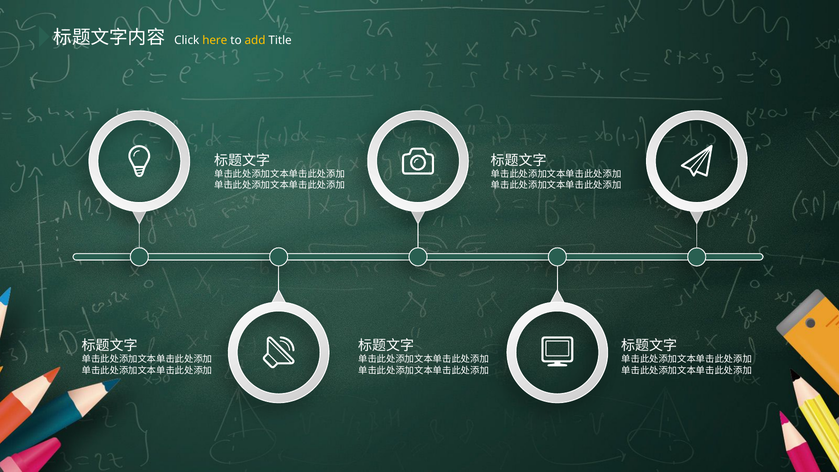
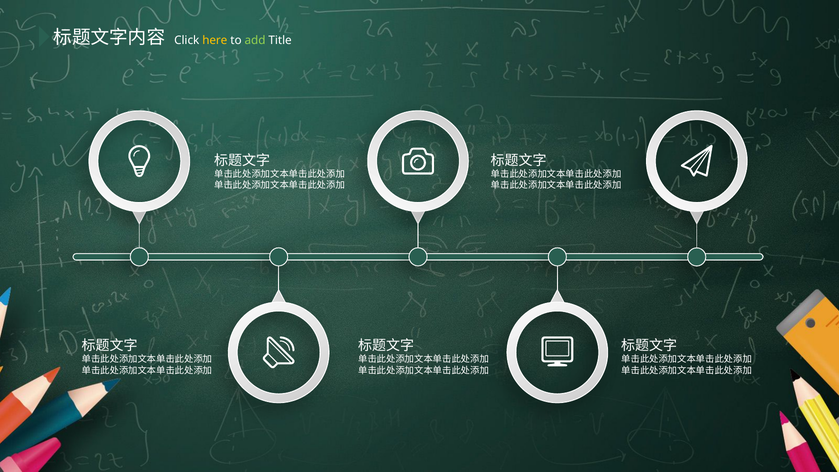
add colour: yellow -> light green (255, 40)
